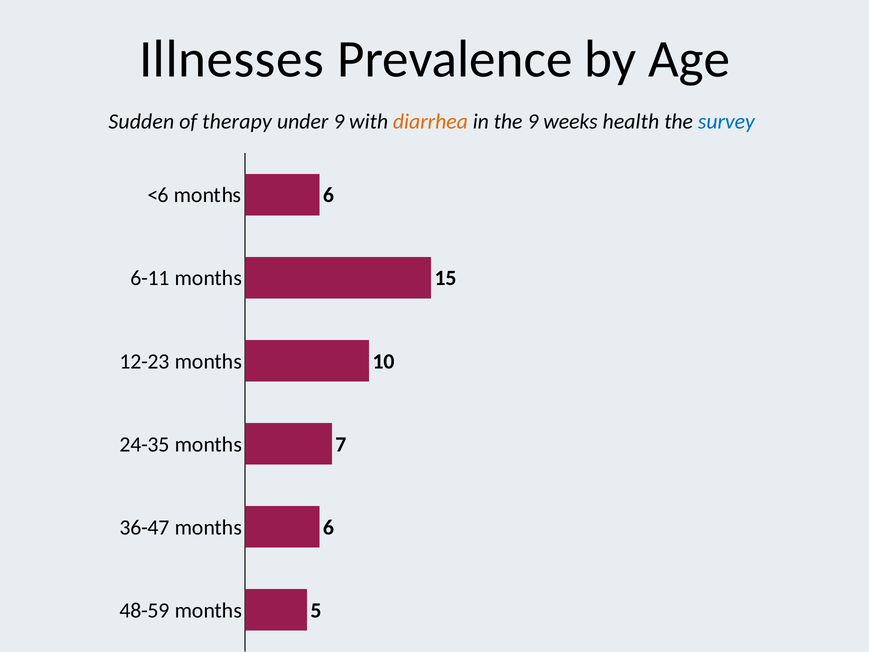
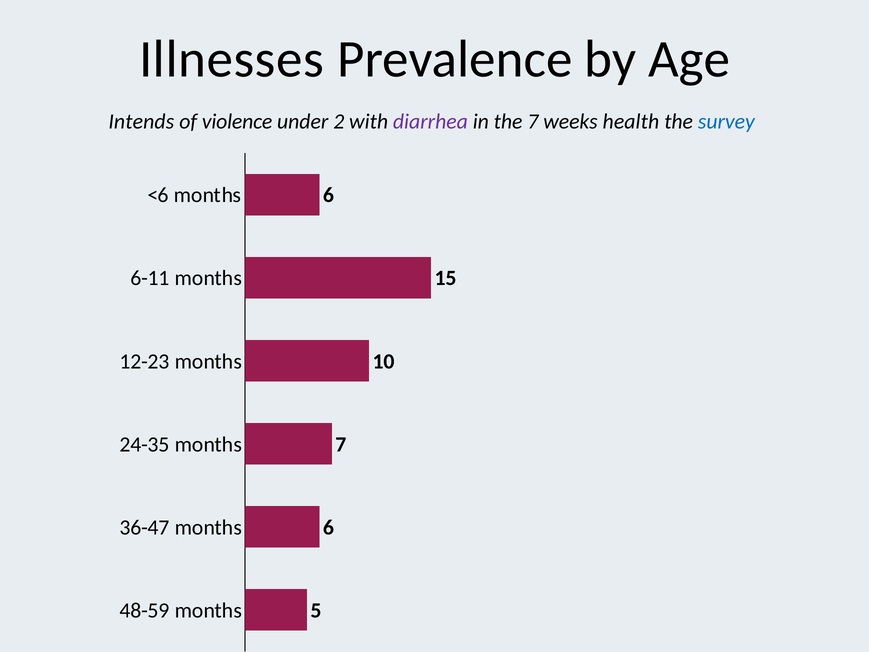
Sudden: Sudden -> Intends (141, 122)
therapy: therapy -> violence (237, 122)
under 9: 9 -> 2 (339, 122)
diarrhea colour: orange -> purple (430, 122)
the 9: 9 -> 7 (533, 122)
